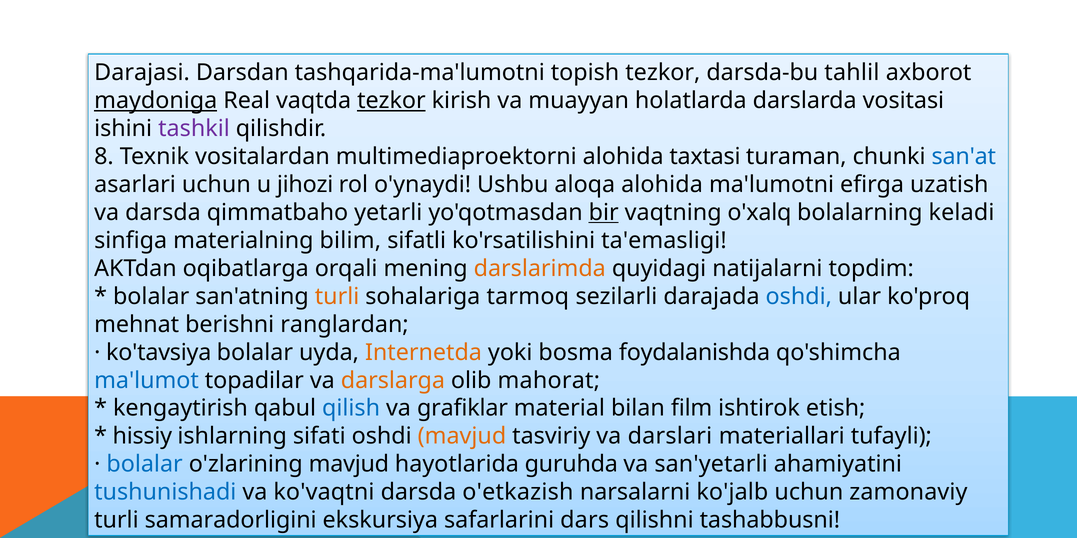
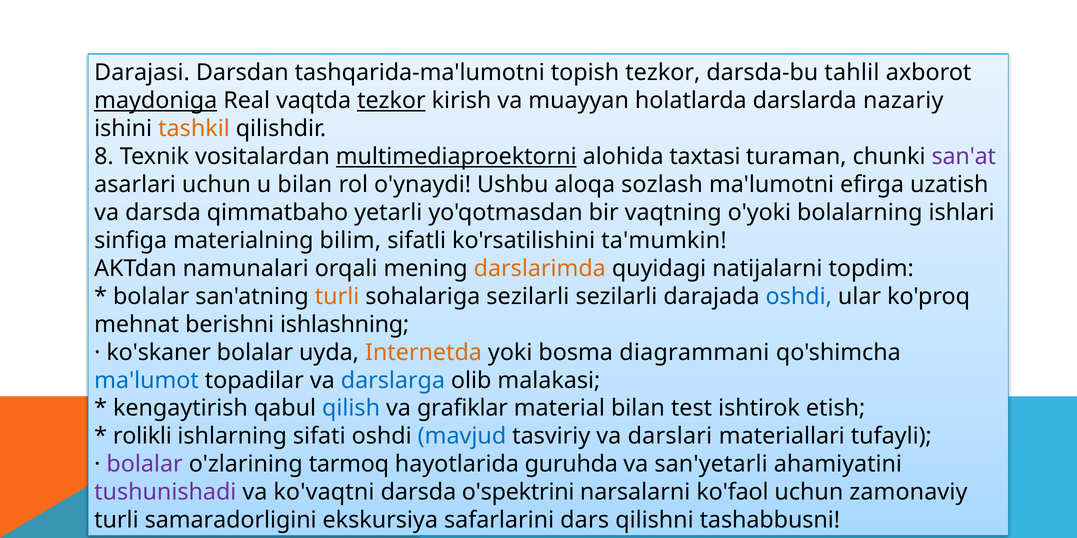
vositasi: vositasi -> nazariy (903, 101)
tashkil colour: purple -> orange (194, 129)
multimediaproektorni underline: none -> present (456, 157)
san'at colour: blue -> purple (964, 157)
u jihozi: jihozi -> bilan (305, 185)
aloqa alohida: alohida -> sozlash (662, 185)
bir underline: present -> none (604, 213)
o'xalq: o'xalq -> o'yoki (759, 213)
keladi: keladi -> ishlari (962, 213)
ta'emasligi: ta'emasligi -> ta'mumkin (664, 241)
oqibatlarga: oqibatlarga -> namunalari (246, 269)
sohalariga tarmoq: tarmoq -> sezilarli (528, 297)
ranglardan: ranglardan -> ishlashning (345, 325)
ko'tavsiya: ko'tavsiya -> ko'skaner (159, 353)
foydalanishda: foydalanishda -> diagrammani (694, 353)
darslarga colour: orange -> blue (393, 381)
mahorat: mahorat -> malakasi (549, 381)
film: film -> test (692, 409)
hissiy: hissiy -> rolikli (142, 437)
mavjud colour: orange -> blue (462, 437)
bolalar colour: blue -> purple (145, 465)
o'zlarining mavjud: mavjud -> tarmoq (349, 465)
tushunishadi colour: blue -> purple (165, 493)
o'etkazish: o'etkazish -> o'spektrini (518, 493)
ko'jalb: ko'jalb -> ko'faol (732, 493)
